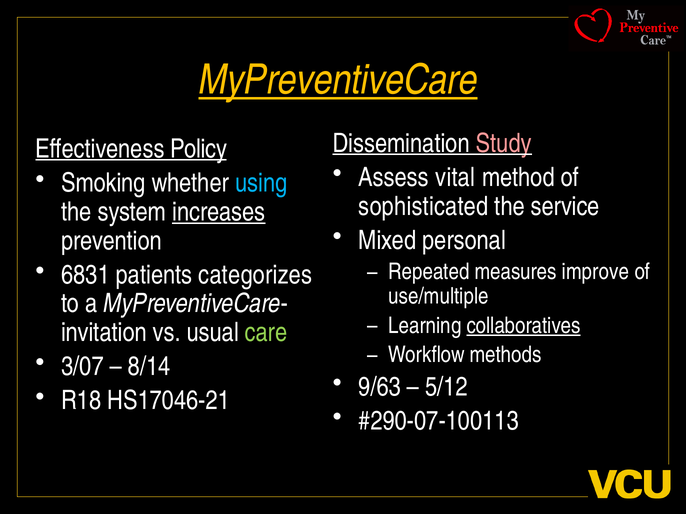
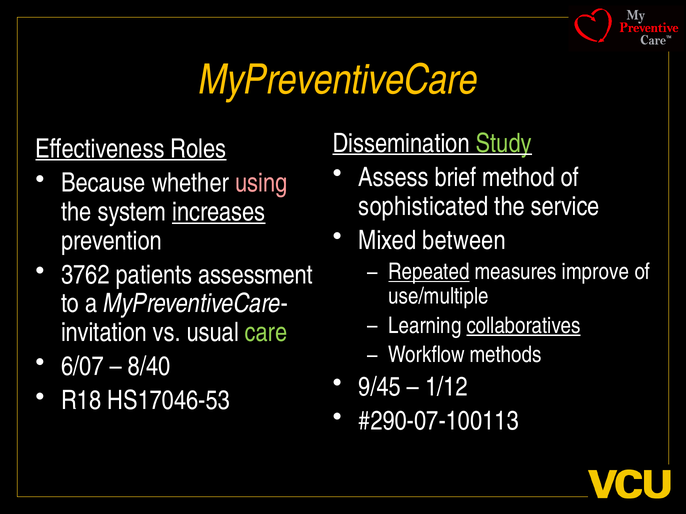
MyPreventiveCare underline: present -> none (338, 80)
Study colour: pink -> light green (504, 143)
Policy: Policy -> Roles (198, 149)
vital: vital -> brief (456, 178)
Smoking: Smoking -> Because (103, 183)
using colour: light blue -> pink (261, 183)
personal: personal -> between (464, 241)
6831: 6831 -> 3762 (85, 275)
categorizes: categorizes -> assessment (256, 275)
Repeated underline: none -> present (429, 272)
3/07: 3/07 -> 6/07 (82, 367)
8/14: 8/14 -> 8/40 (149, 367)
9/63: 9/63 -> 9/45 (380, 387)
5/12: 5/12 -> 1/12 (447, 387)
HS17046-21: HS17046-21 -> HS17046-53 (169, 401)
